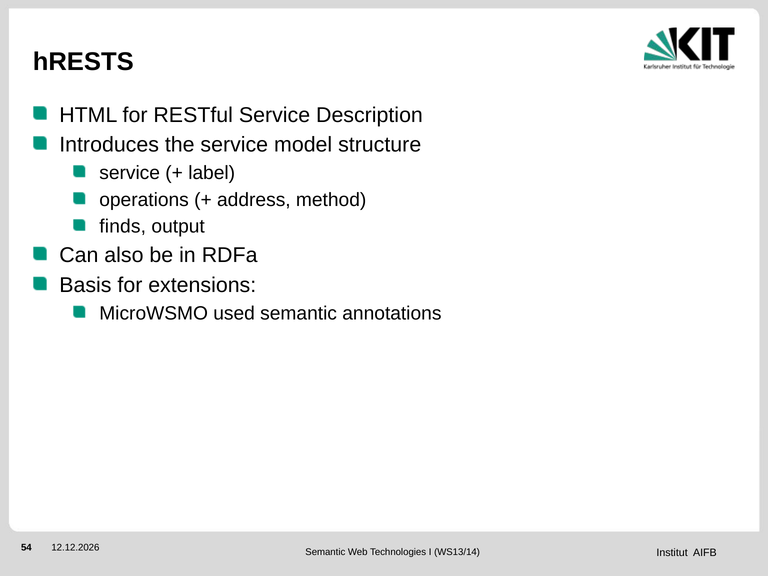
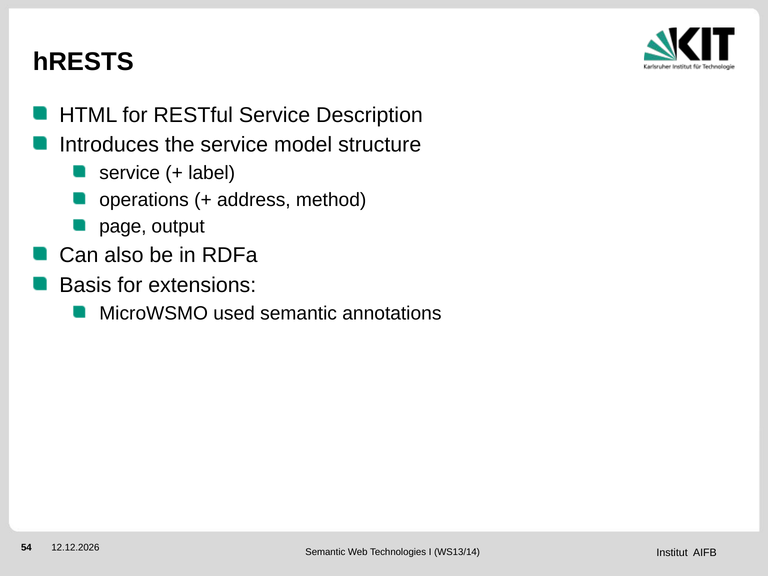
finds: finds -> page (123, 227)
